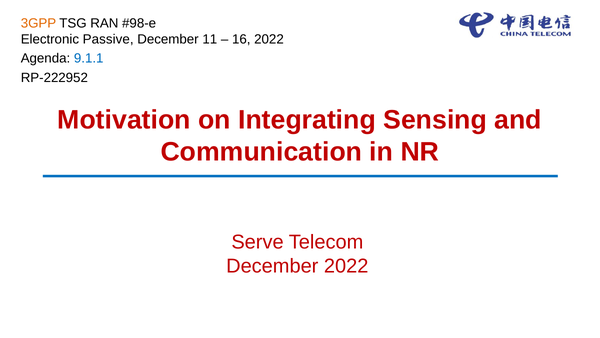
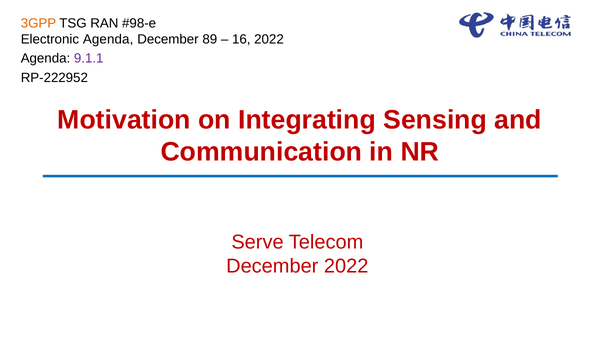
Electronic Passive: Passive -> Agenda (108, 39)
11: 11 -> 89 (210, 39)
9.1.1 colour: blue -> purple (89, 58)
